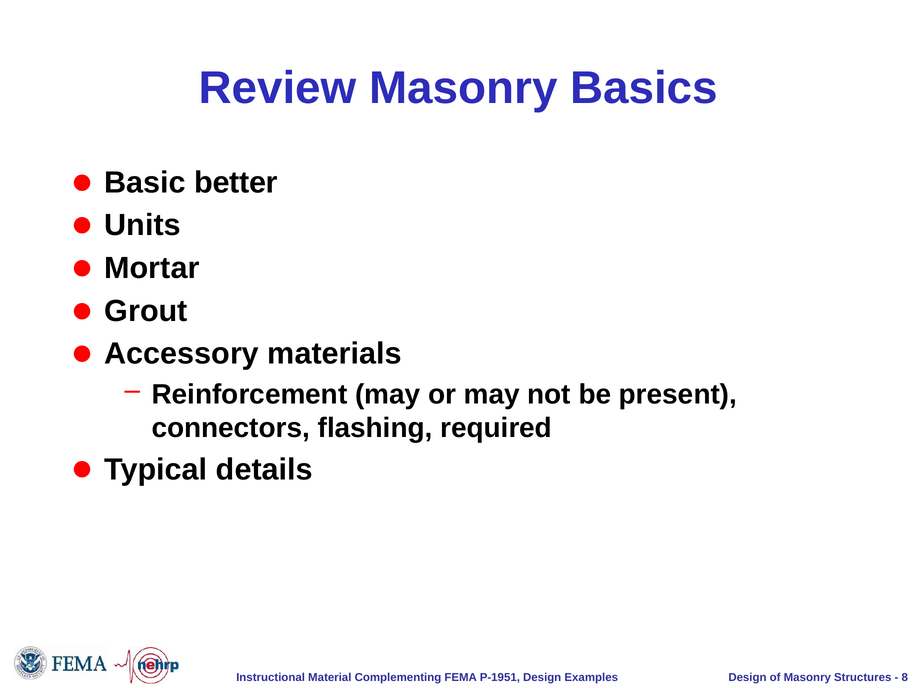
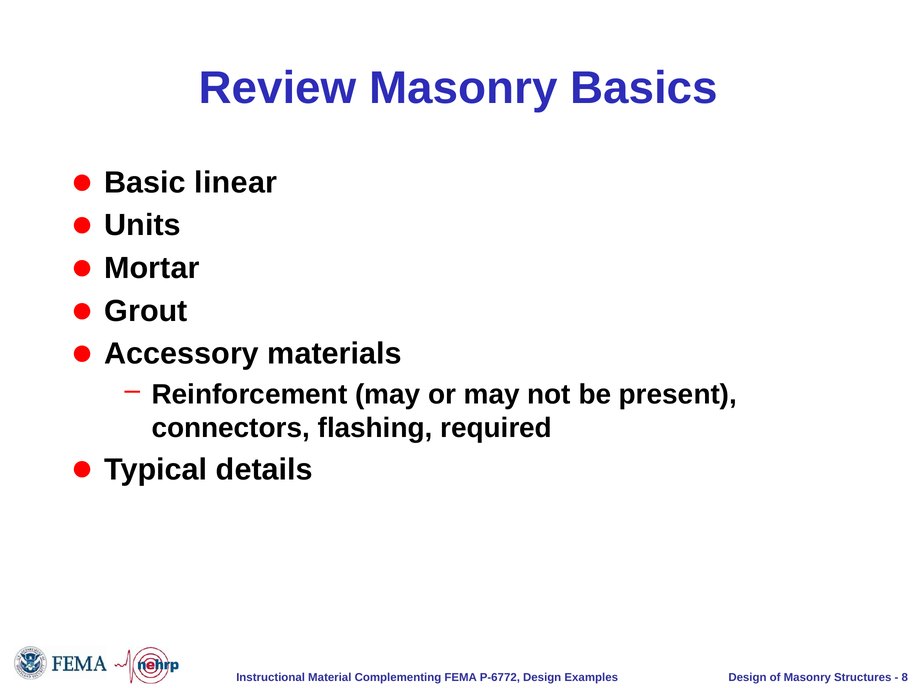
better: better -> linear (236, 183)
P-1951: P-1951 -> P-6772 (500, 677)
